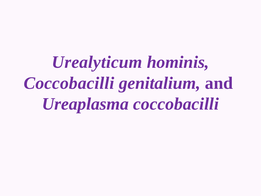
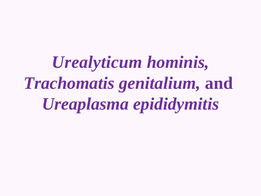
Coccobacilli: Coccobacilli -> Trachomatis (69, 83)
Ureaplasma coccobacilli: coccobacilli -> epididymitis (176, 104)
